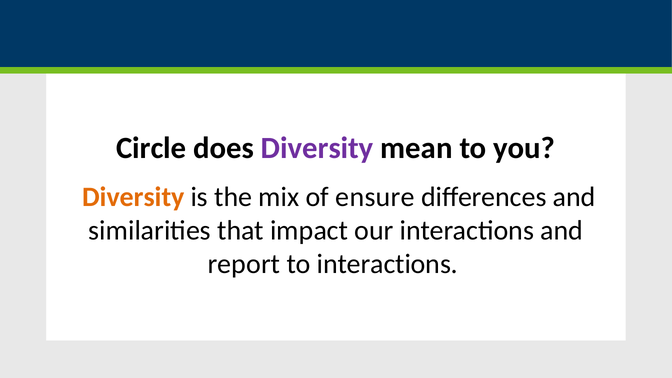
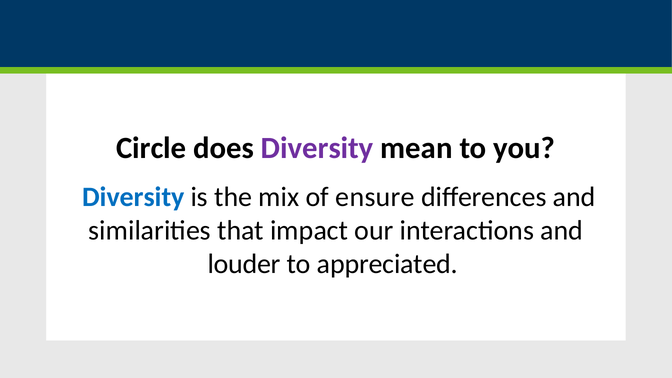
Diversity colour: orange -> blue (133, 197)
report: report -> louder (244, 264)
to interactions: interactions -> appreciated (387, 264)
